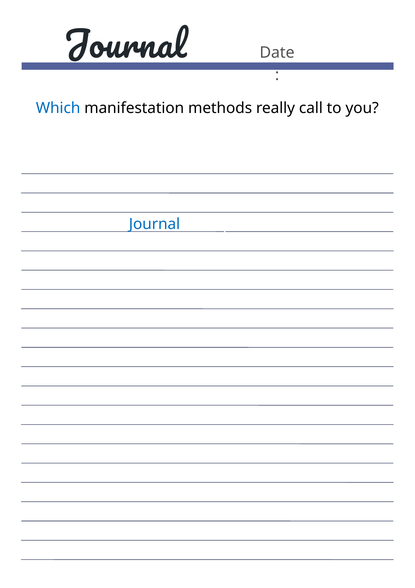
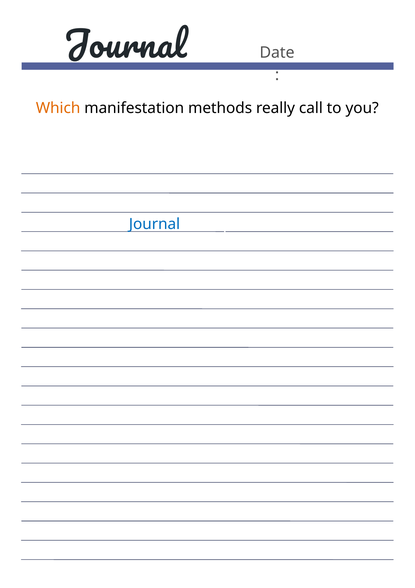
Which colour: blue -> orange (58, 108)
